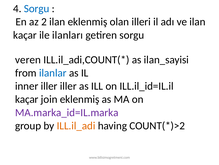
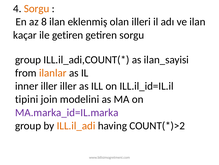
Sorgu colour: blue -> orange (37, 9)
2: 2 -> 8 (44, 22)
ile ilanları: ilanları -> getiren (68, 35)
veren: veren -> group (28, 59)
ilanlar colour: blue -> orange (53, 73)
kaçar: kaçar -> tipini (27, 99)
join eklenmiş: eklenmiş -> modelini (80, 99)
